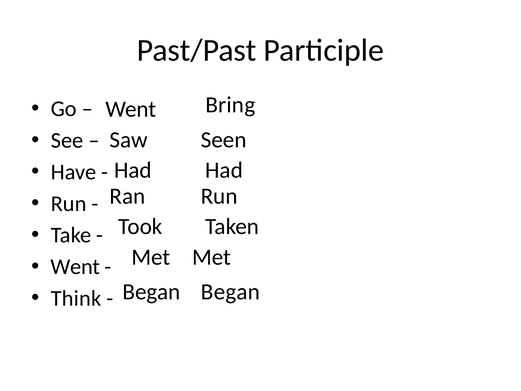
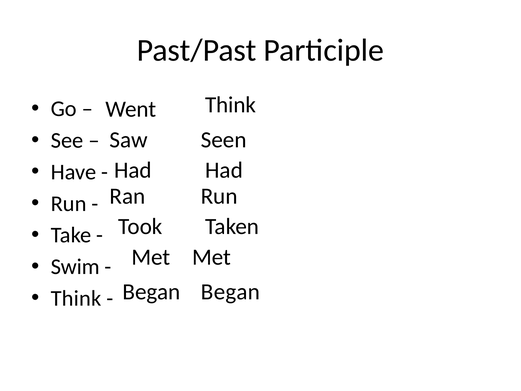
Bring: Bring -> Think (231, 105)
Went: Went -> Swim (75, 267)
